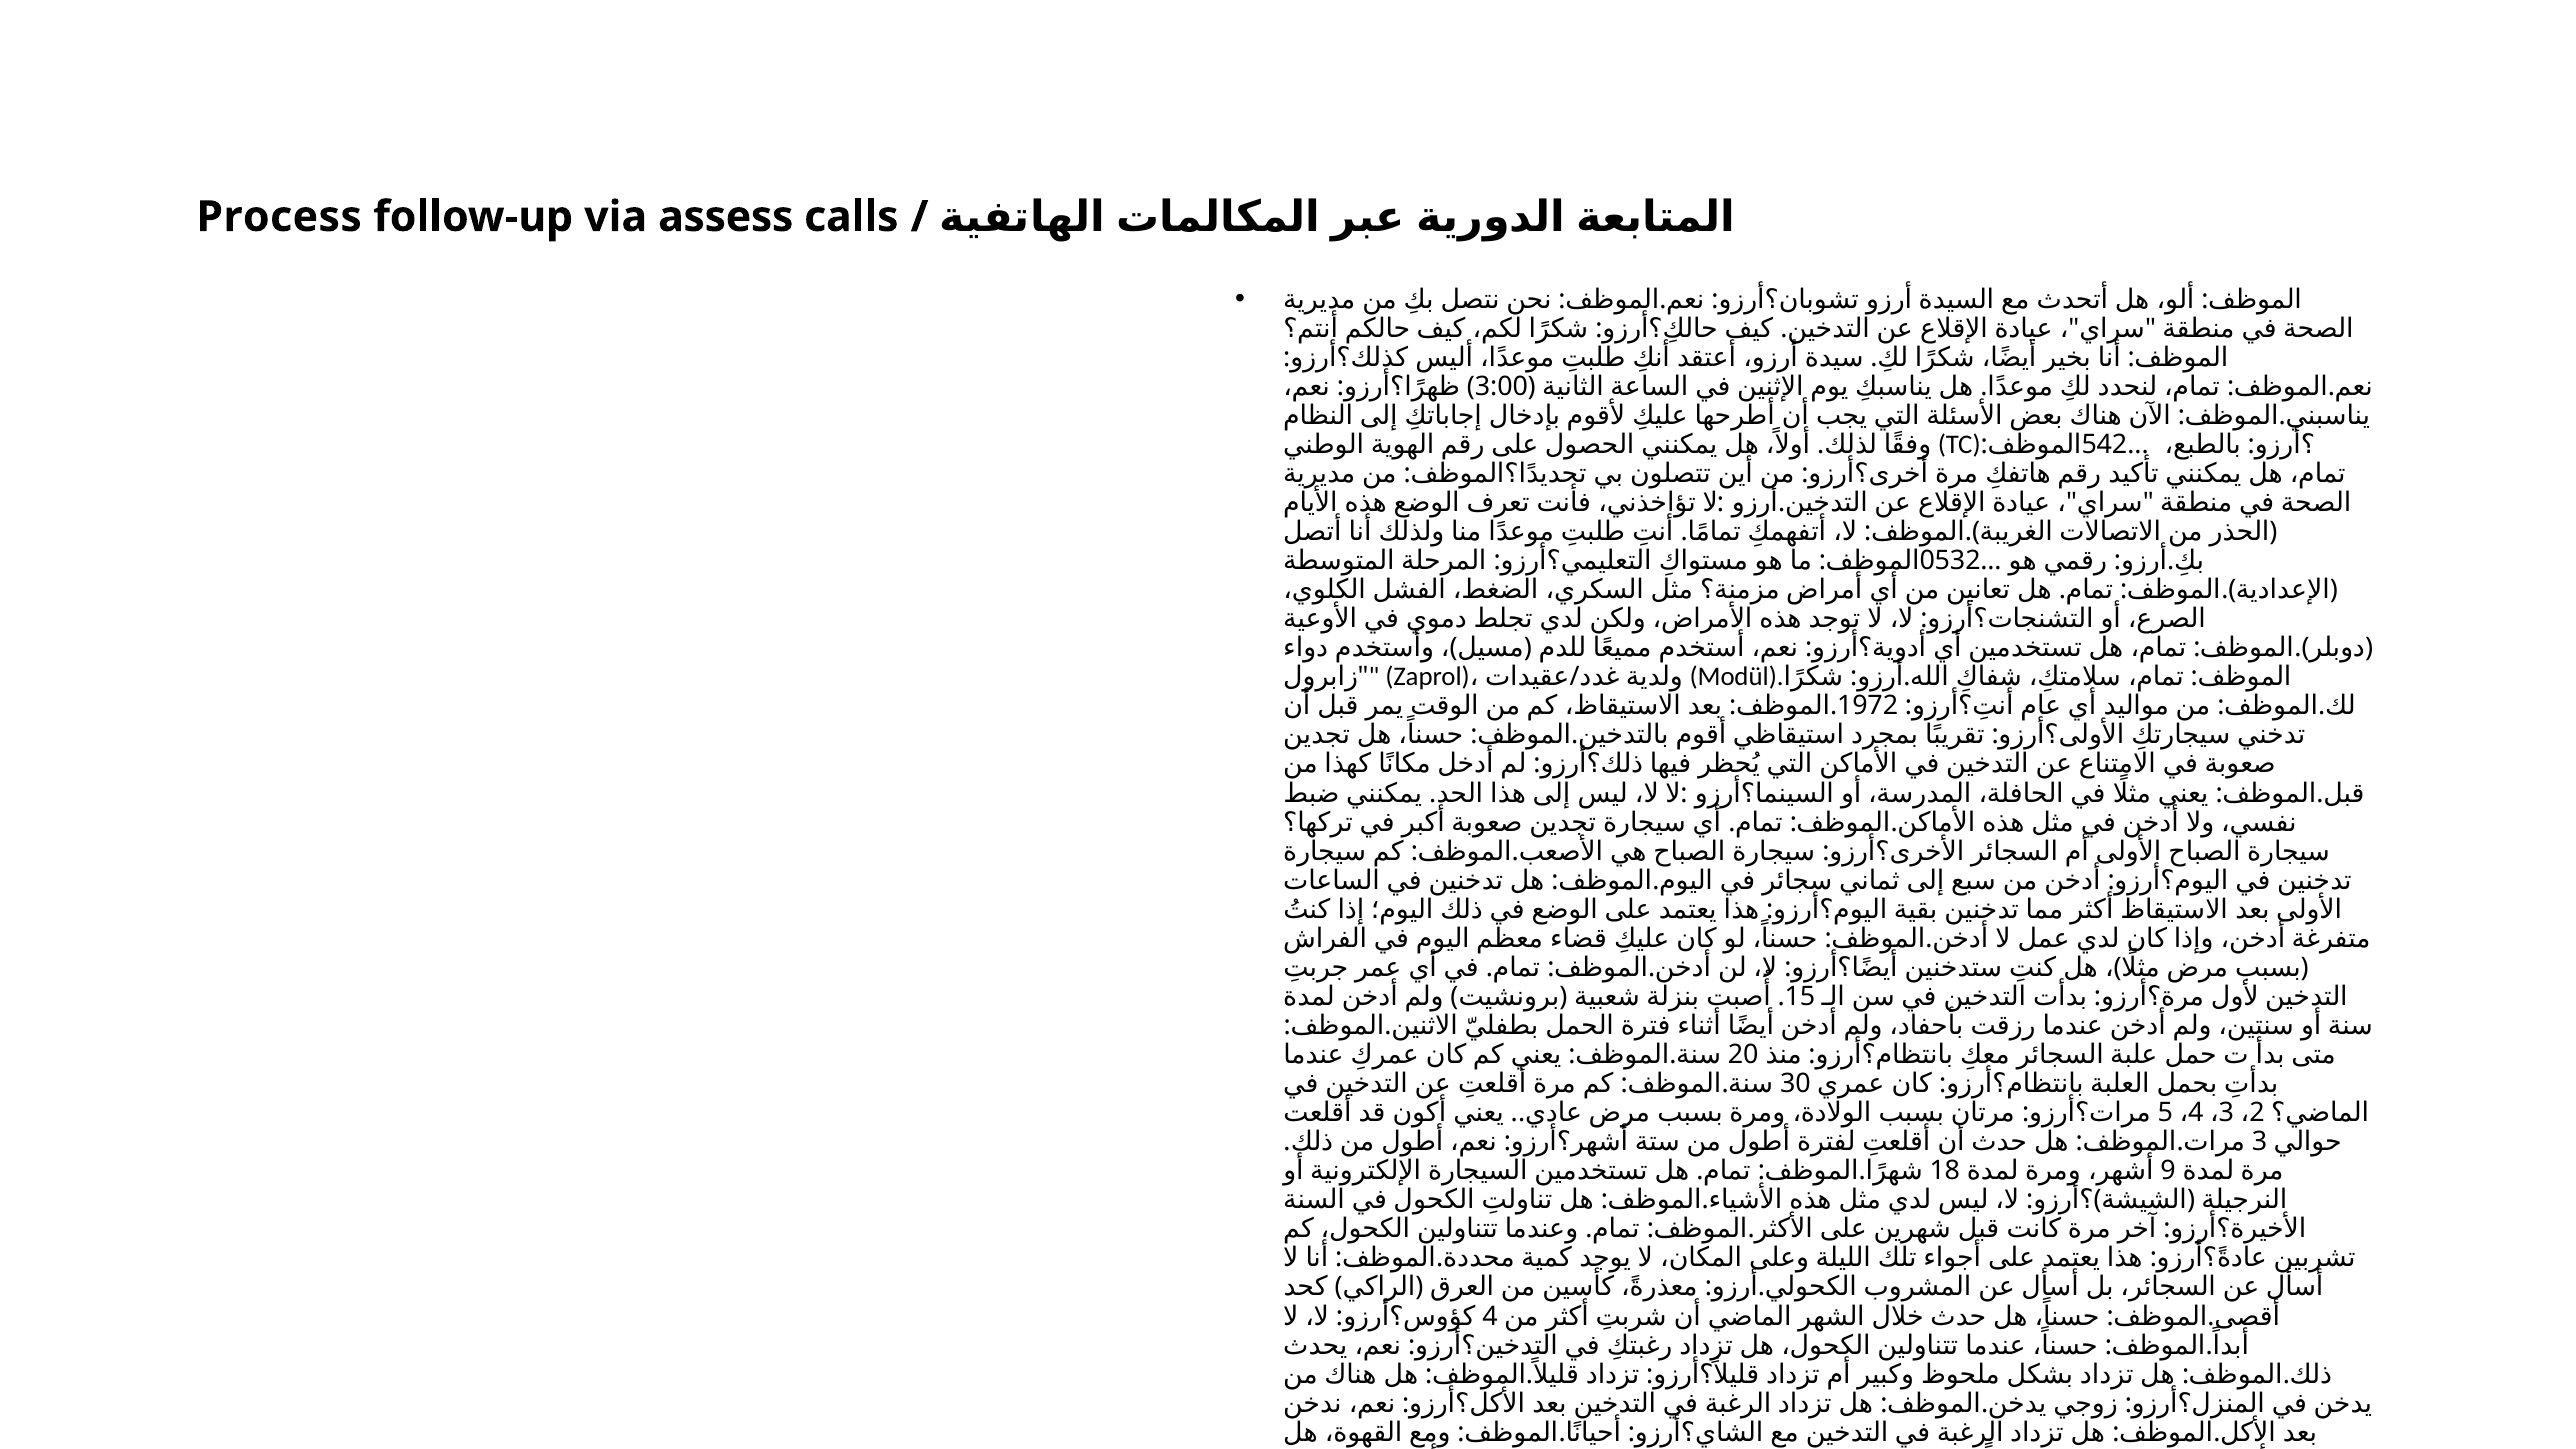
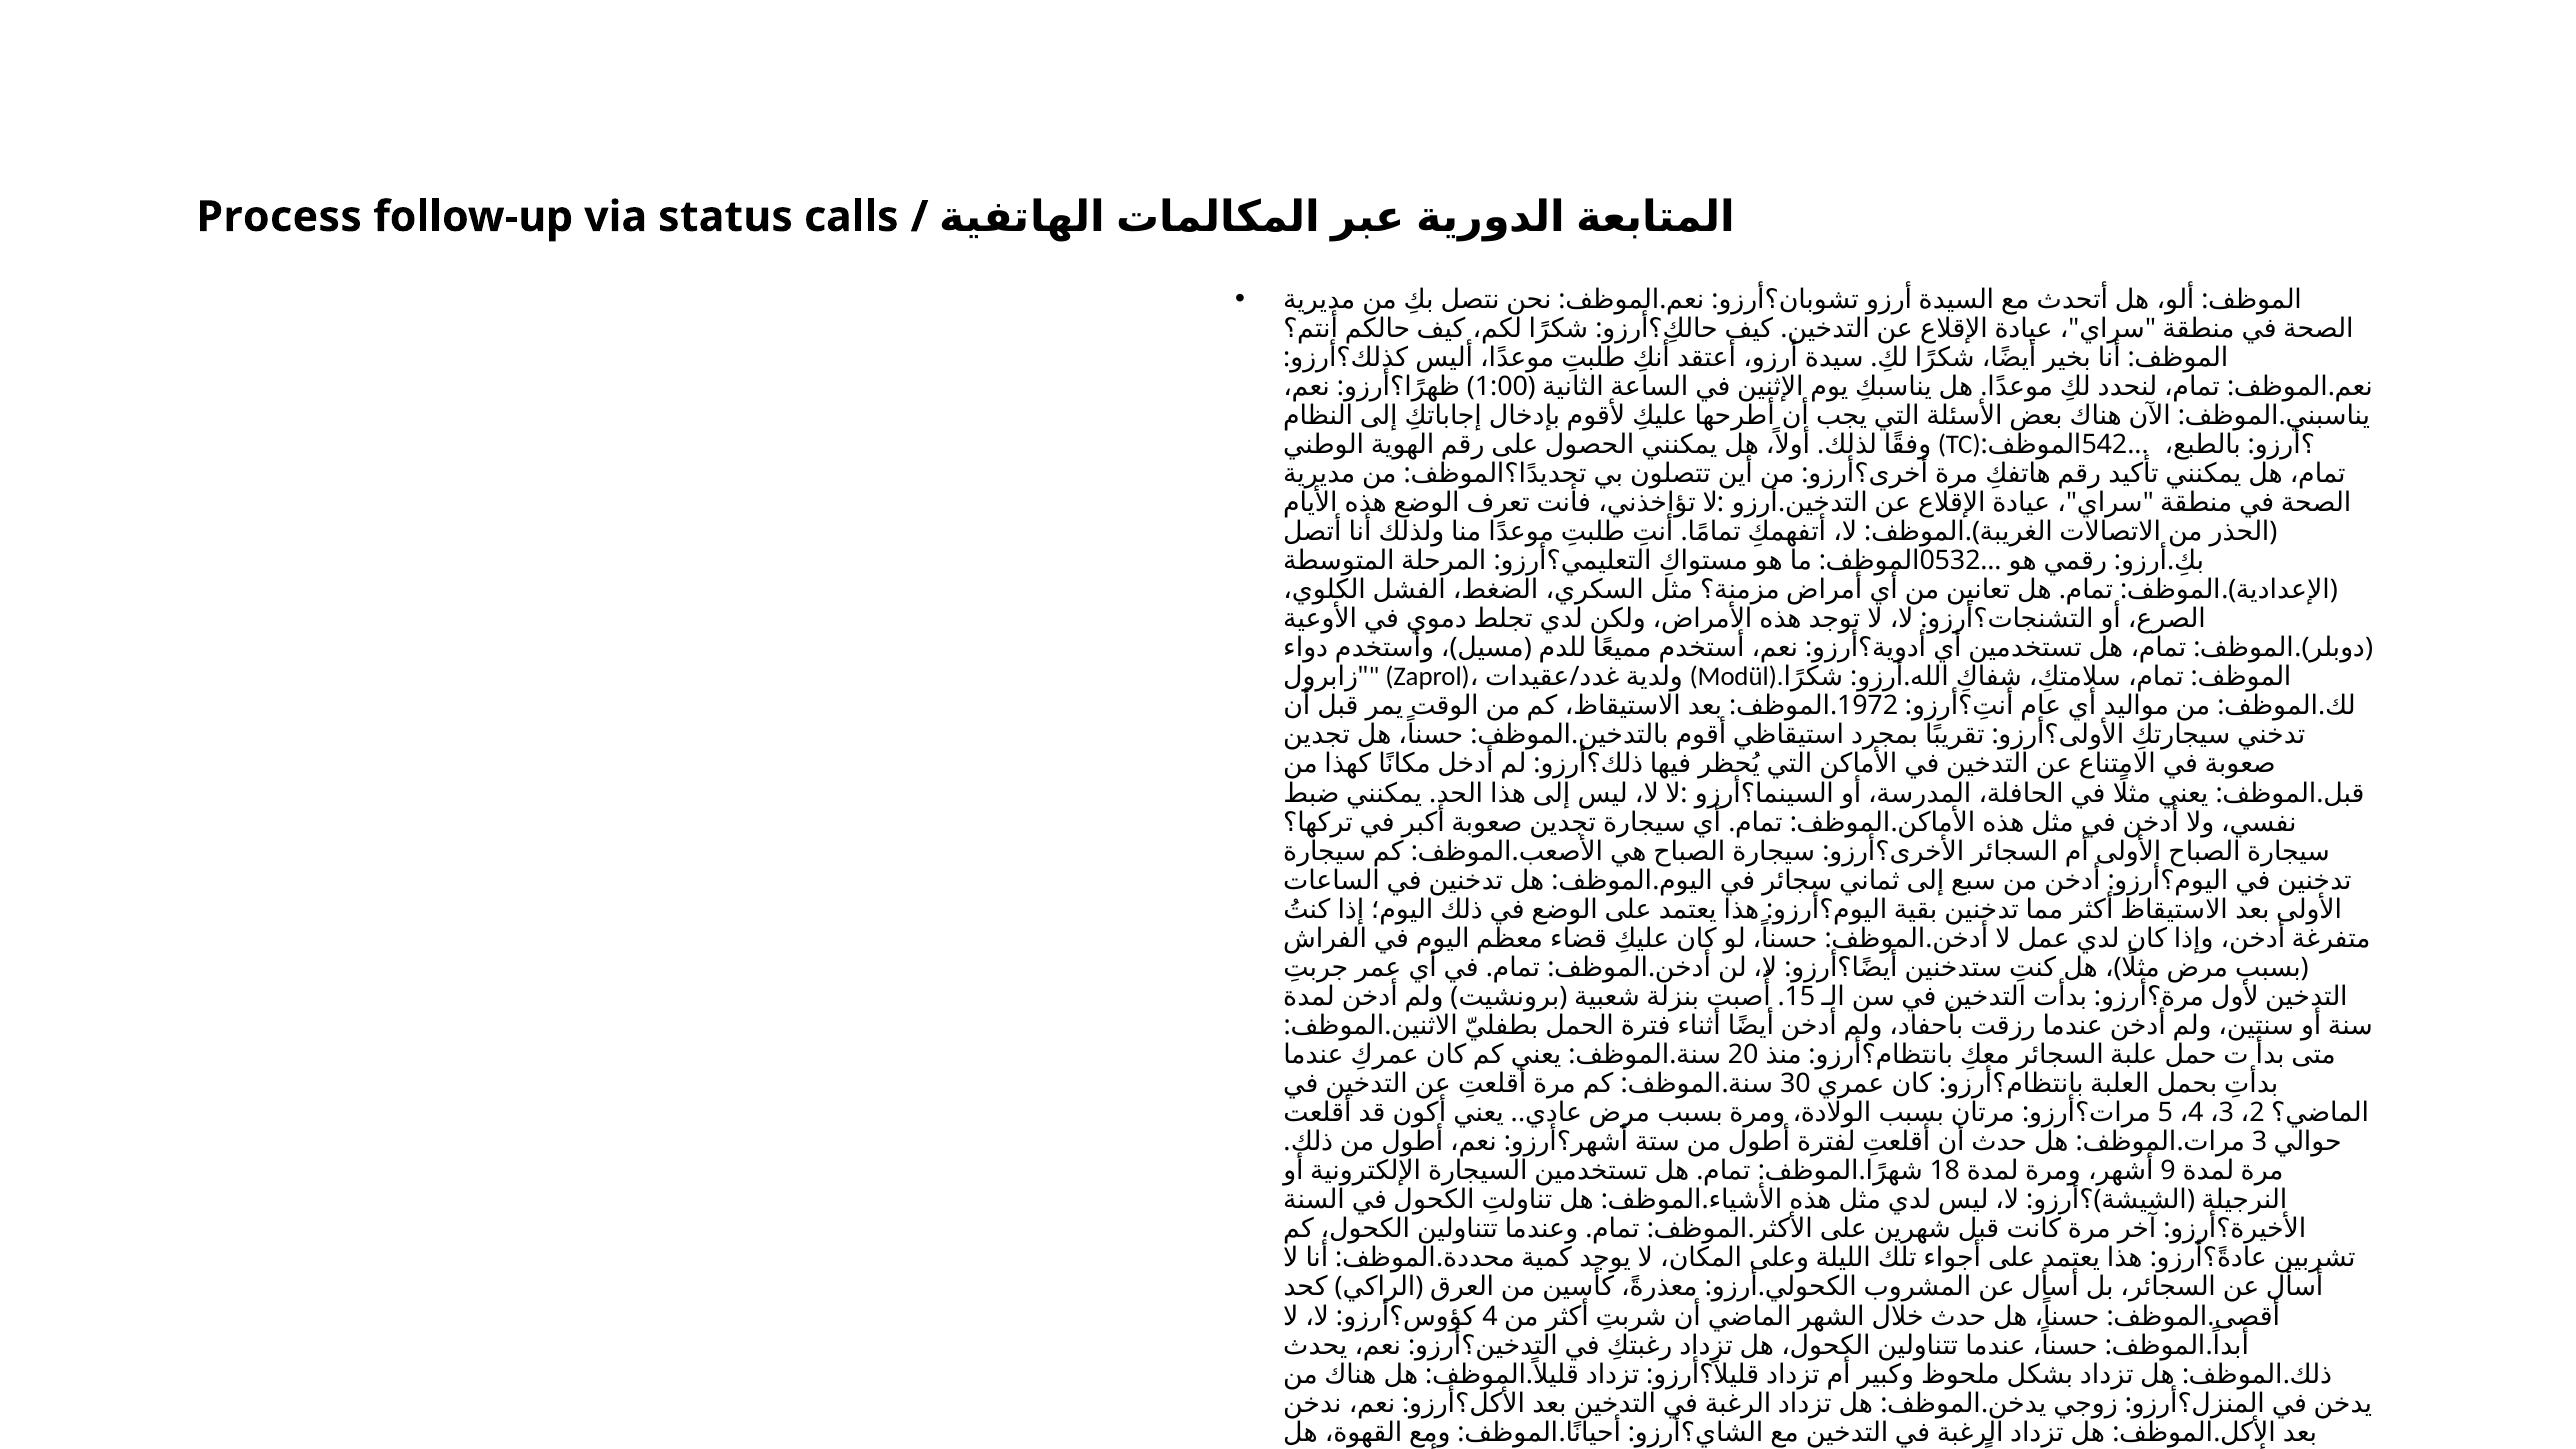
assess: assess -> status (725, 217)
3:00: 3:00 -> 1:00 (1501, 386)
